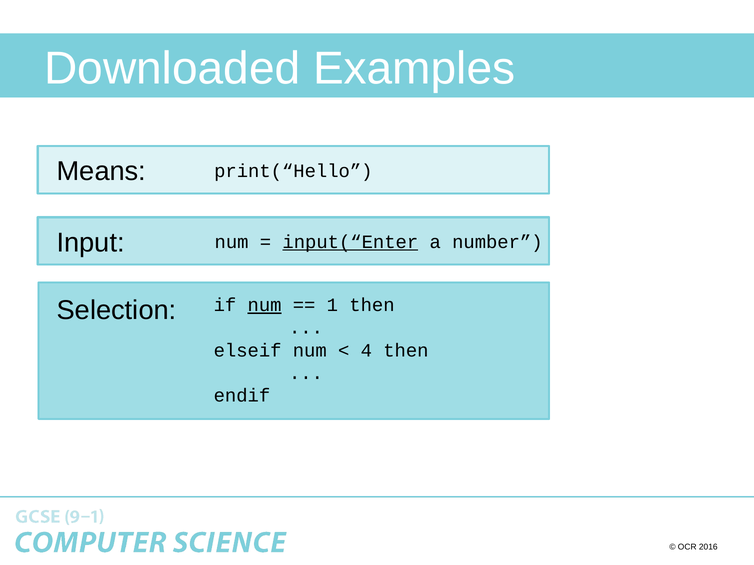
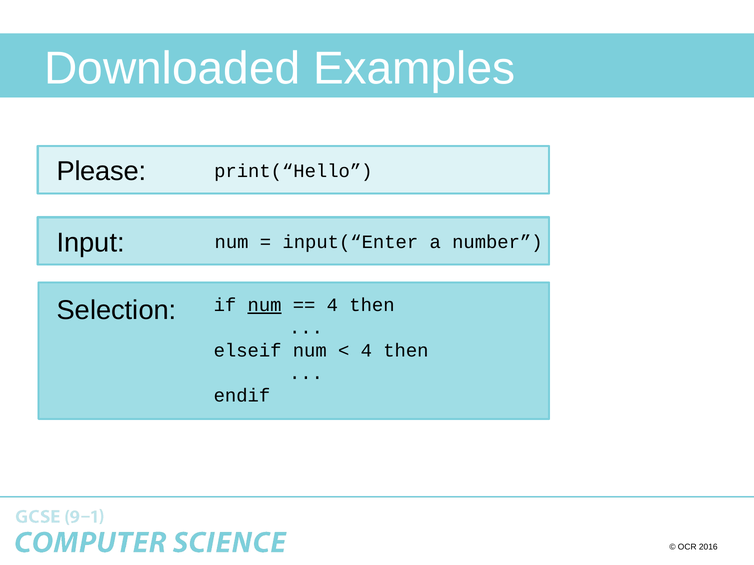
Means: Means -> Please (101, 172)
input(“Enter underline: present -> none (350, 242)
1: 1 -> 4 (332, 305)
